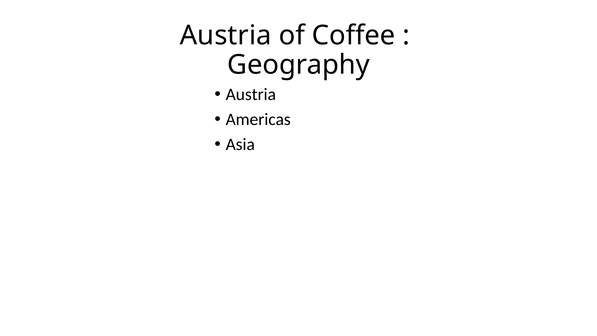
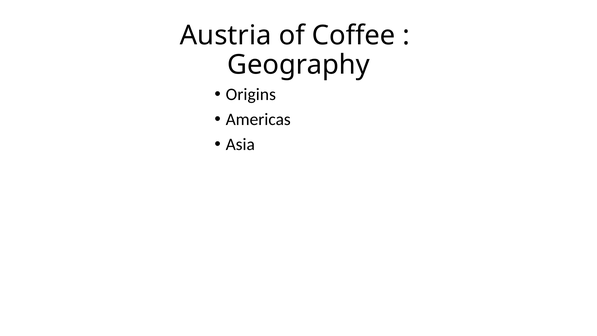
Austria: Austria -> Origins (251, 94)
